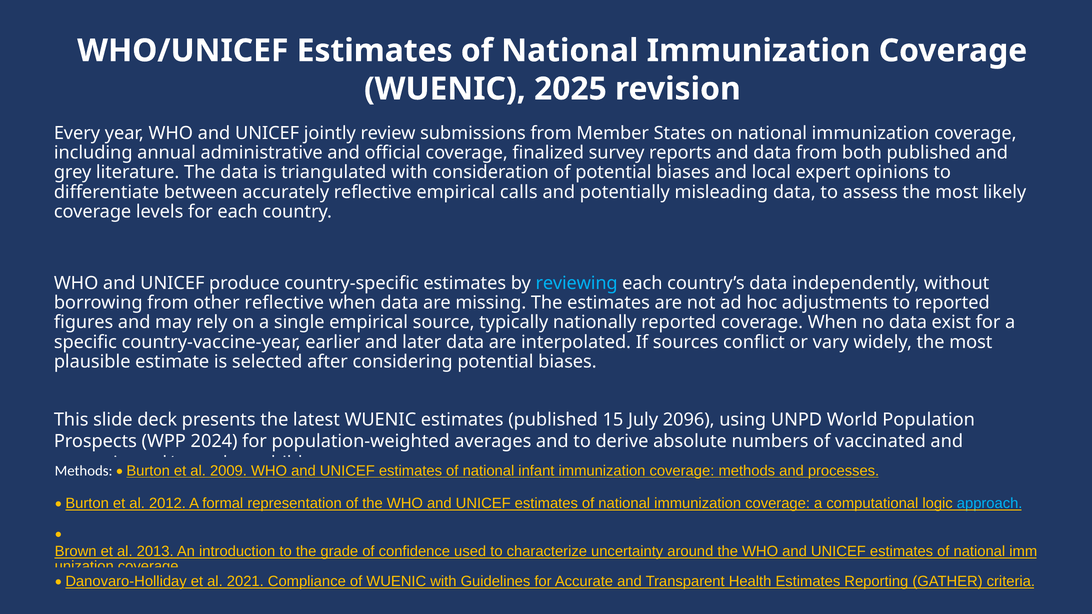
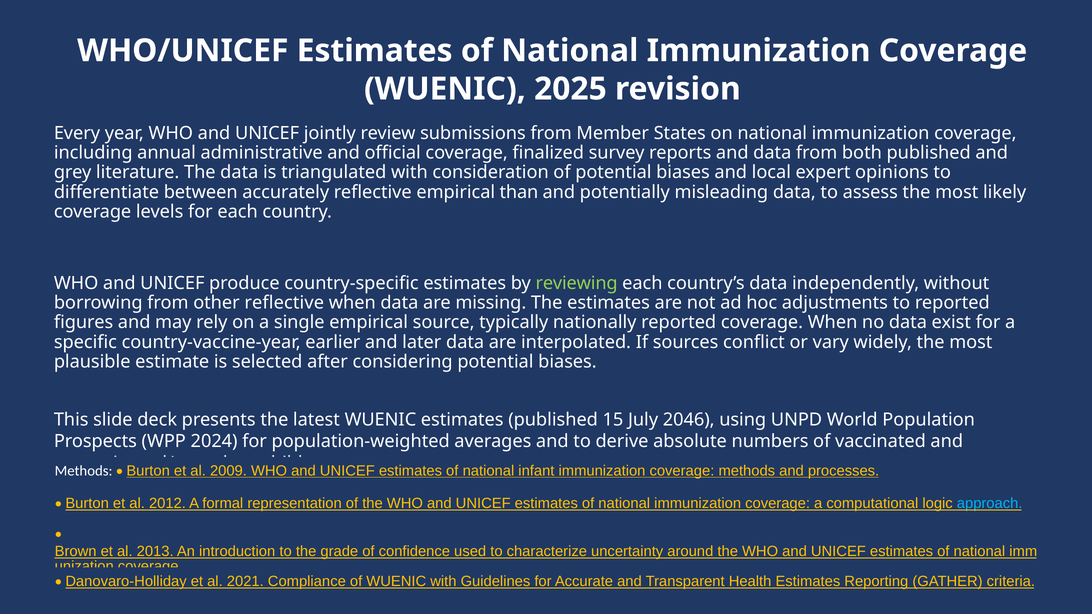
calls: calls -> than (519, 192)
reviewing colour: light blue -> light green (577, 283)
2096: 2096 -> 2046 (689, 420)
